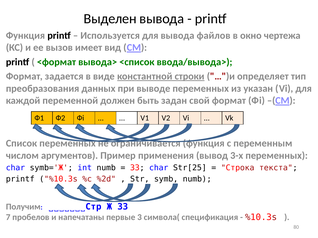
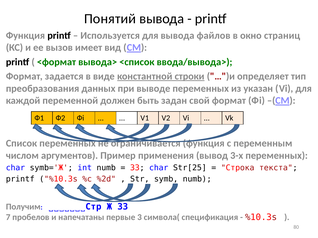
Выделен: Выделен -> Понятий (110, 19)
чертежа: чертежа -> страниц (282, 36)
